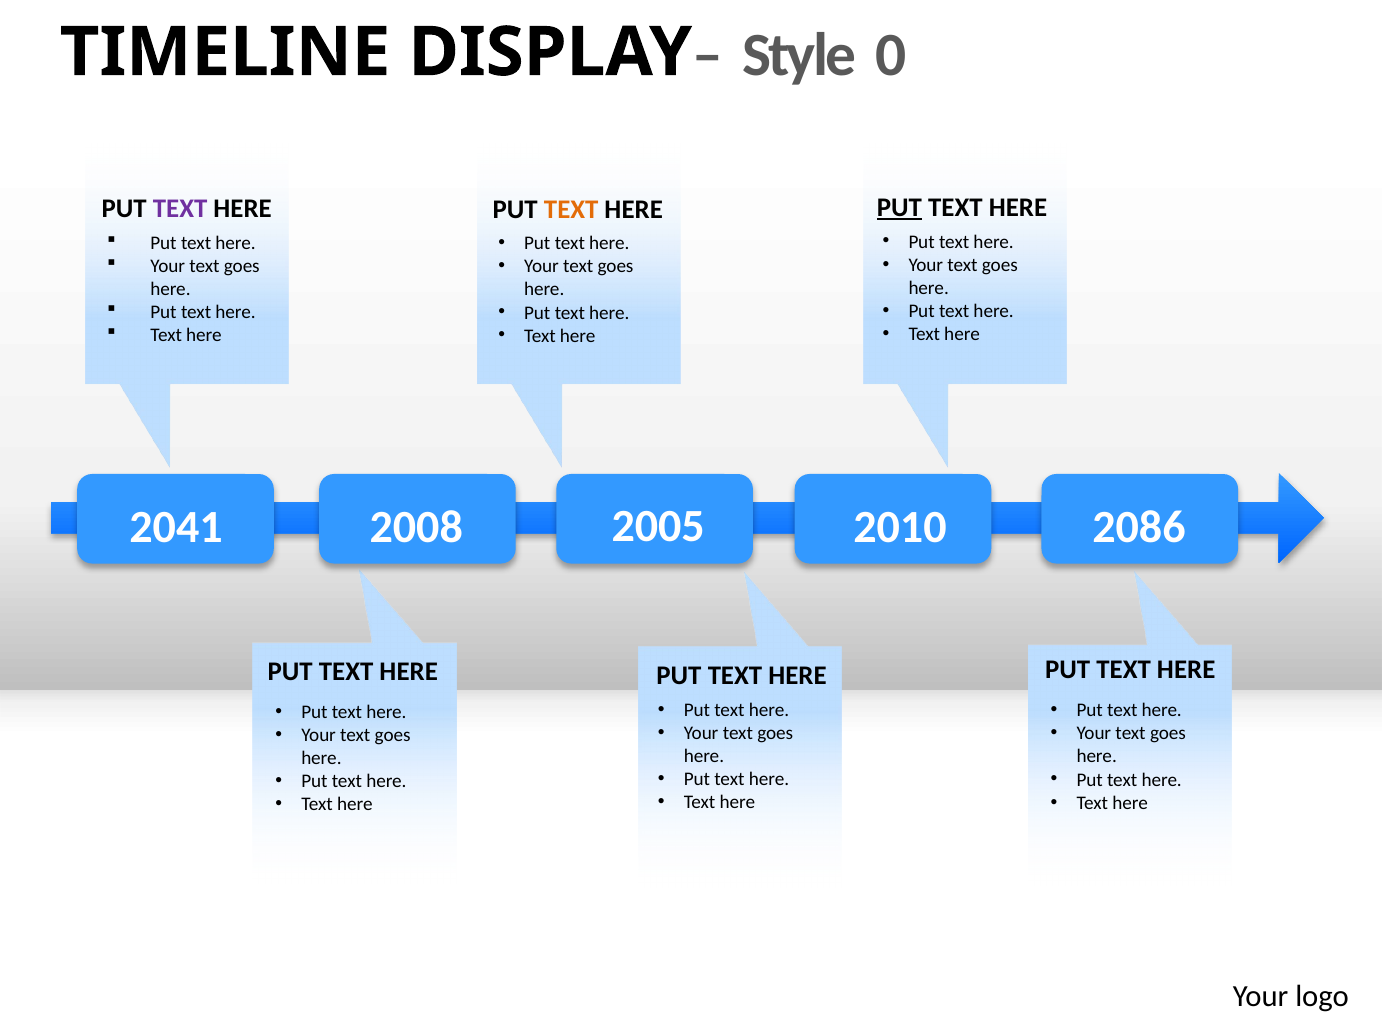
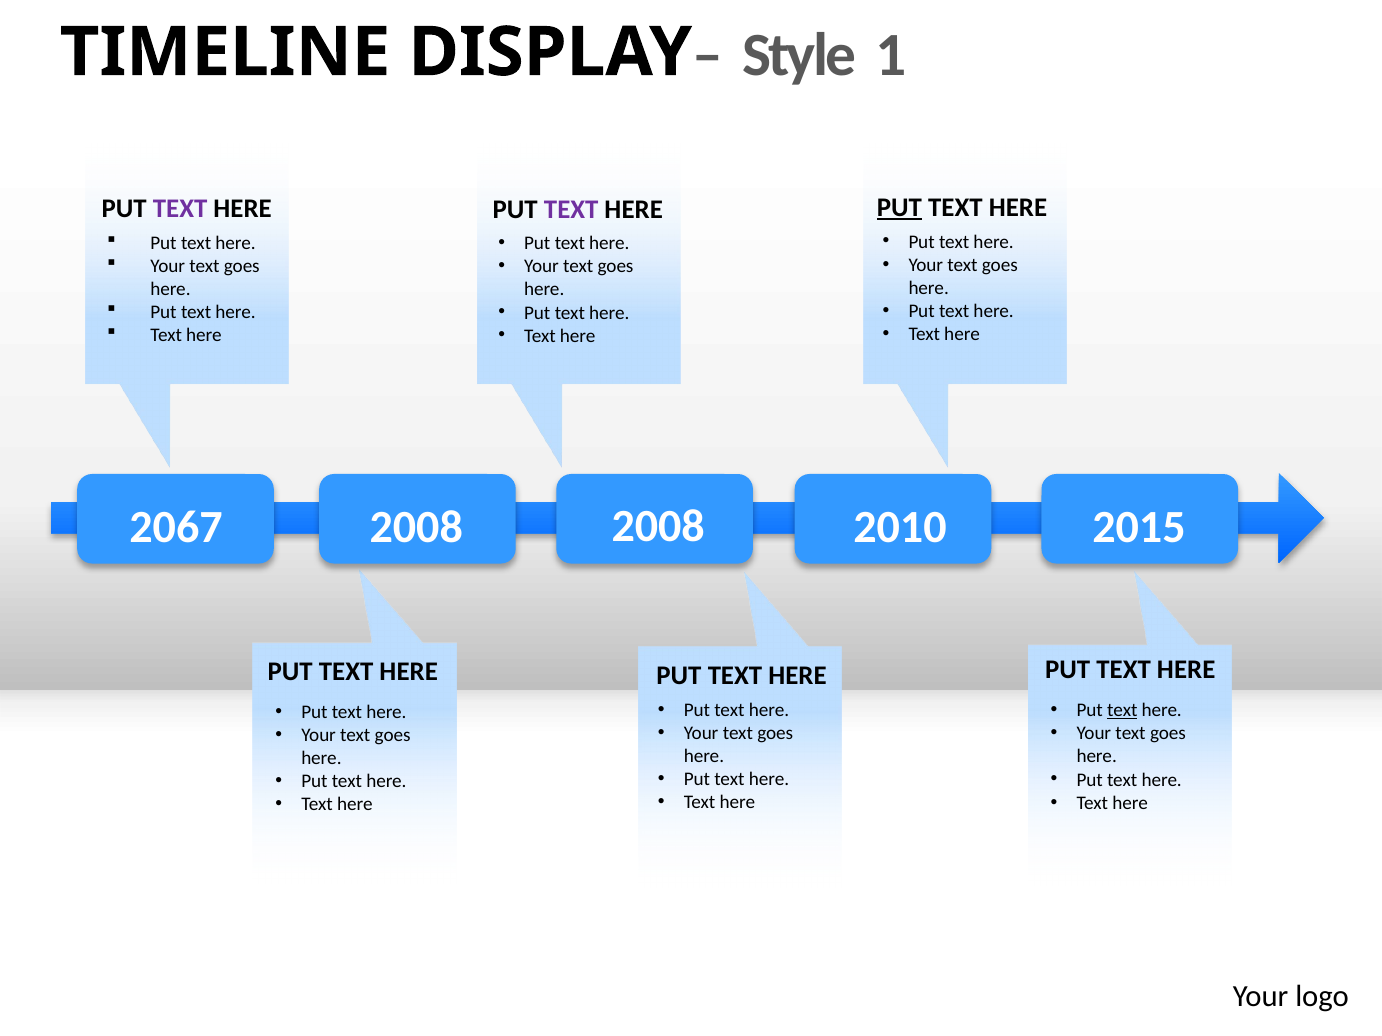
0: 0 -> 1 (891, 55)
TEXT colour: orange -> purple (571, 209)
2041: 2041 -> 2067 (176, 527)
2008 2005: 2005 -> 2008 (658, 527)
2086: 2086 -> 2015 (1139, 528)
text underline: none -> present (1122, 711)
